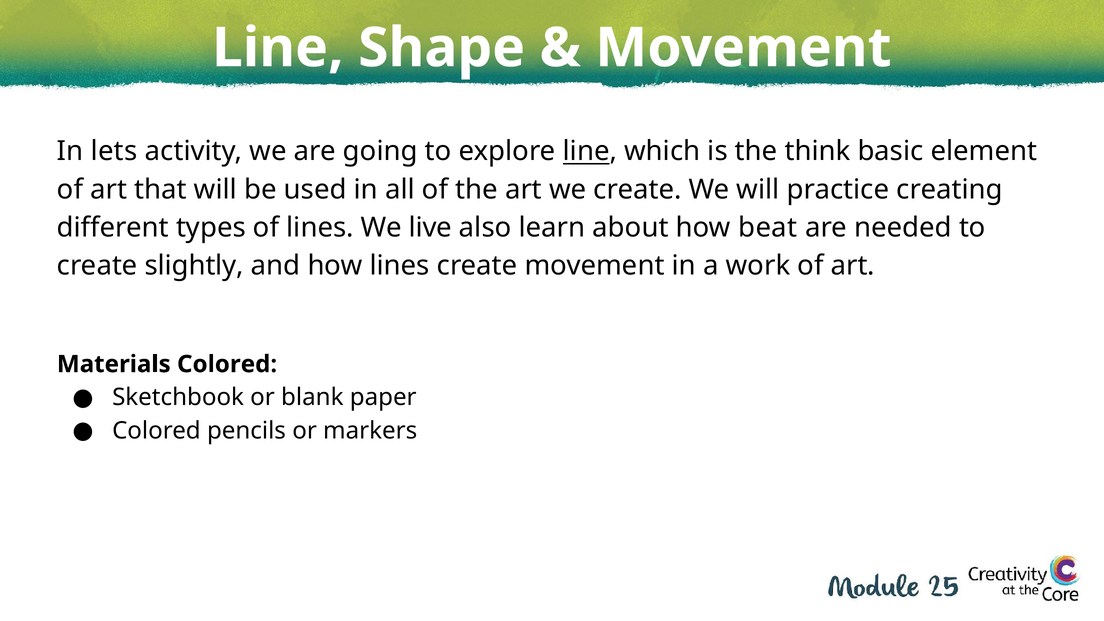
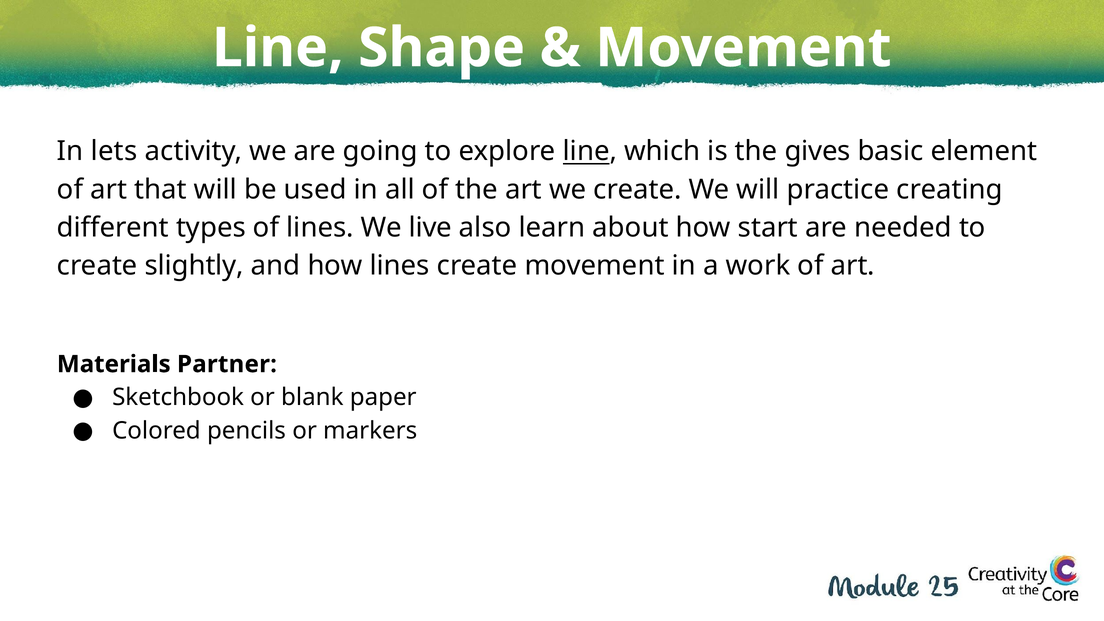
think: think -> gives (818, 151)
beat: beat -> start (768, 227)
Materials Colored: Colored -> Partner (227, 364)
